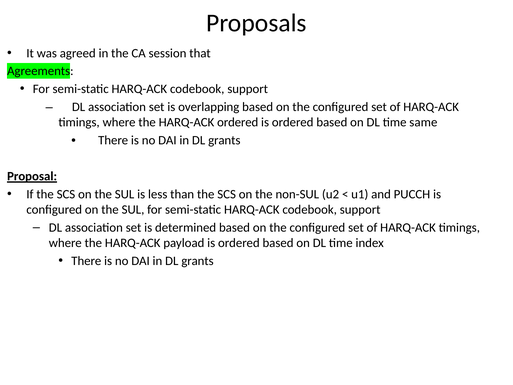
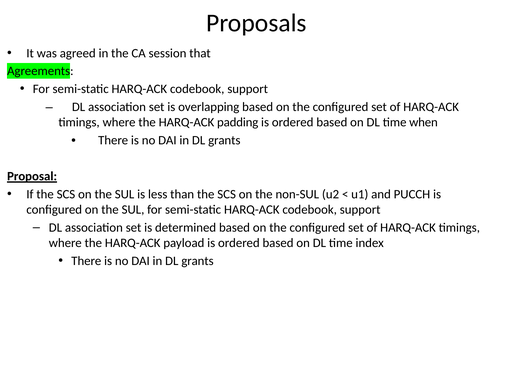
HARQ-ACK ordered: ordered -> padding (238, 122)
same: same -> when (423, 122)
